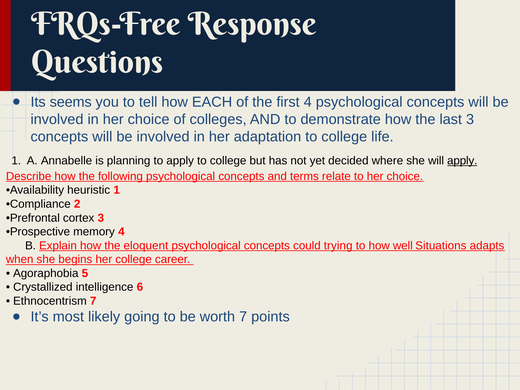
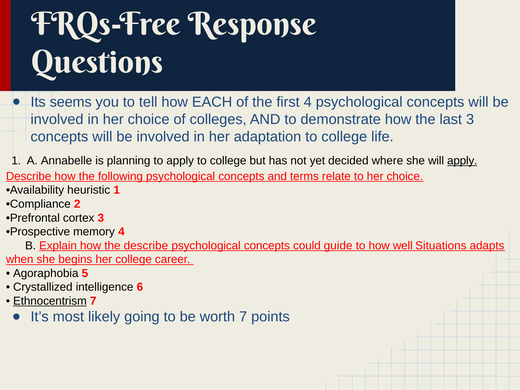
the eloquent: eloquent -> describe (146, 246)
trying: trying -> guide (338, 246)
Ethnocentrism underline: none -> present (50, 301)
